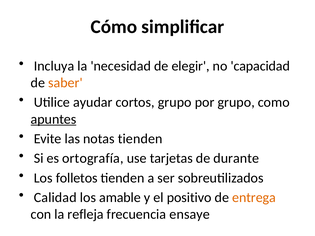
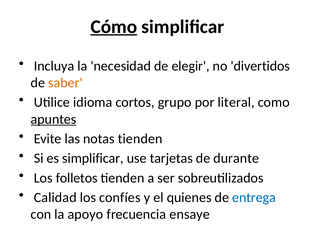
Cómo underline: none -> present (114, 27)
capacidad: capacidad -> divertidos (260, 66)
ayudar: ayudar -> idioma (93, 102)
por grupo: grupo -> literal (236, 102)
es ortografía: ortografía -> simplificar (93, 159)
amable: amable -> confíes (120, 198)
positivo: positivo -> quienes (189, 198)
entrega colour: orange -> blue (254, 198)
refleja: refleja -> apoyo (85, 215)
